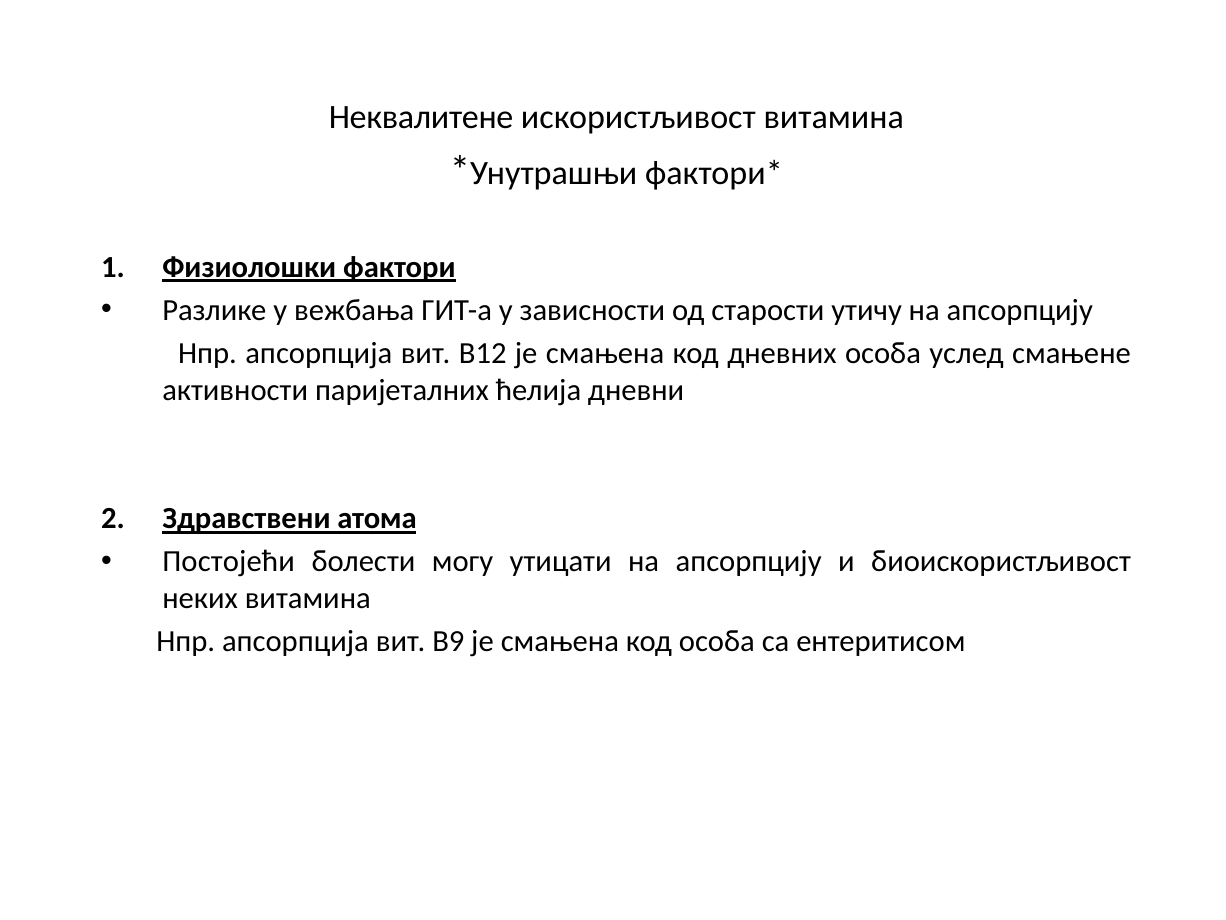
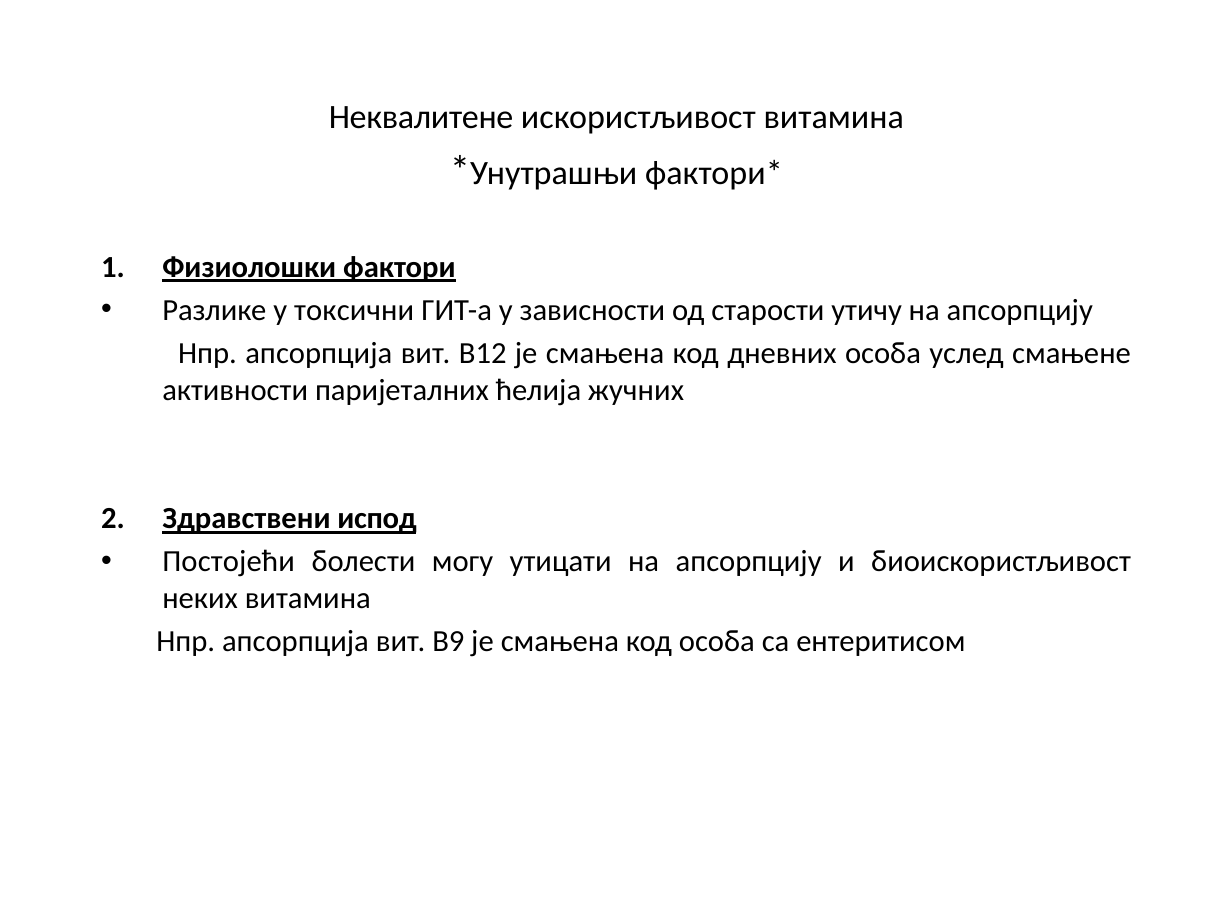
вежбања: вежбања -> токсични (354, 310)
дневни: дневни -> жучних (636, 390)
атома: атома -> испод (377, 518)
